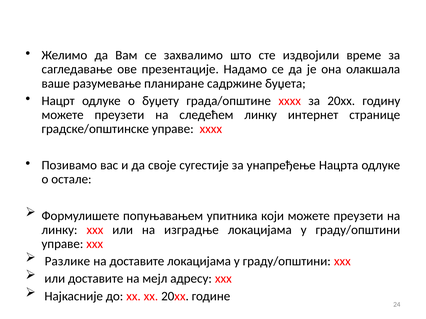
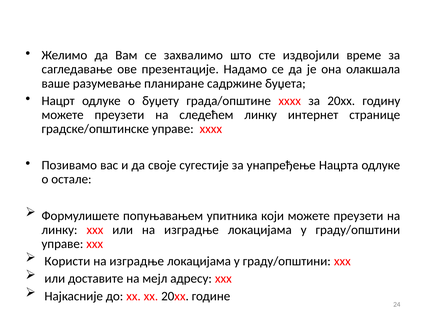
Разлике: Разлике -> Користи (67, 262)
доставите: доставите -> изградње (137, 262)
